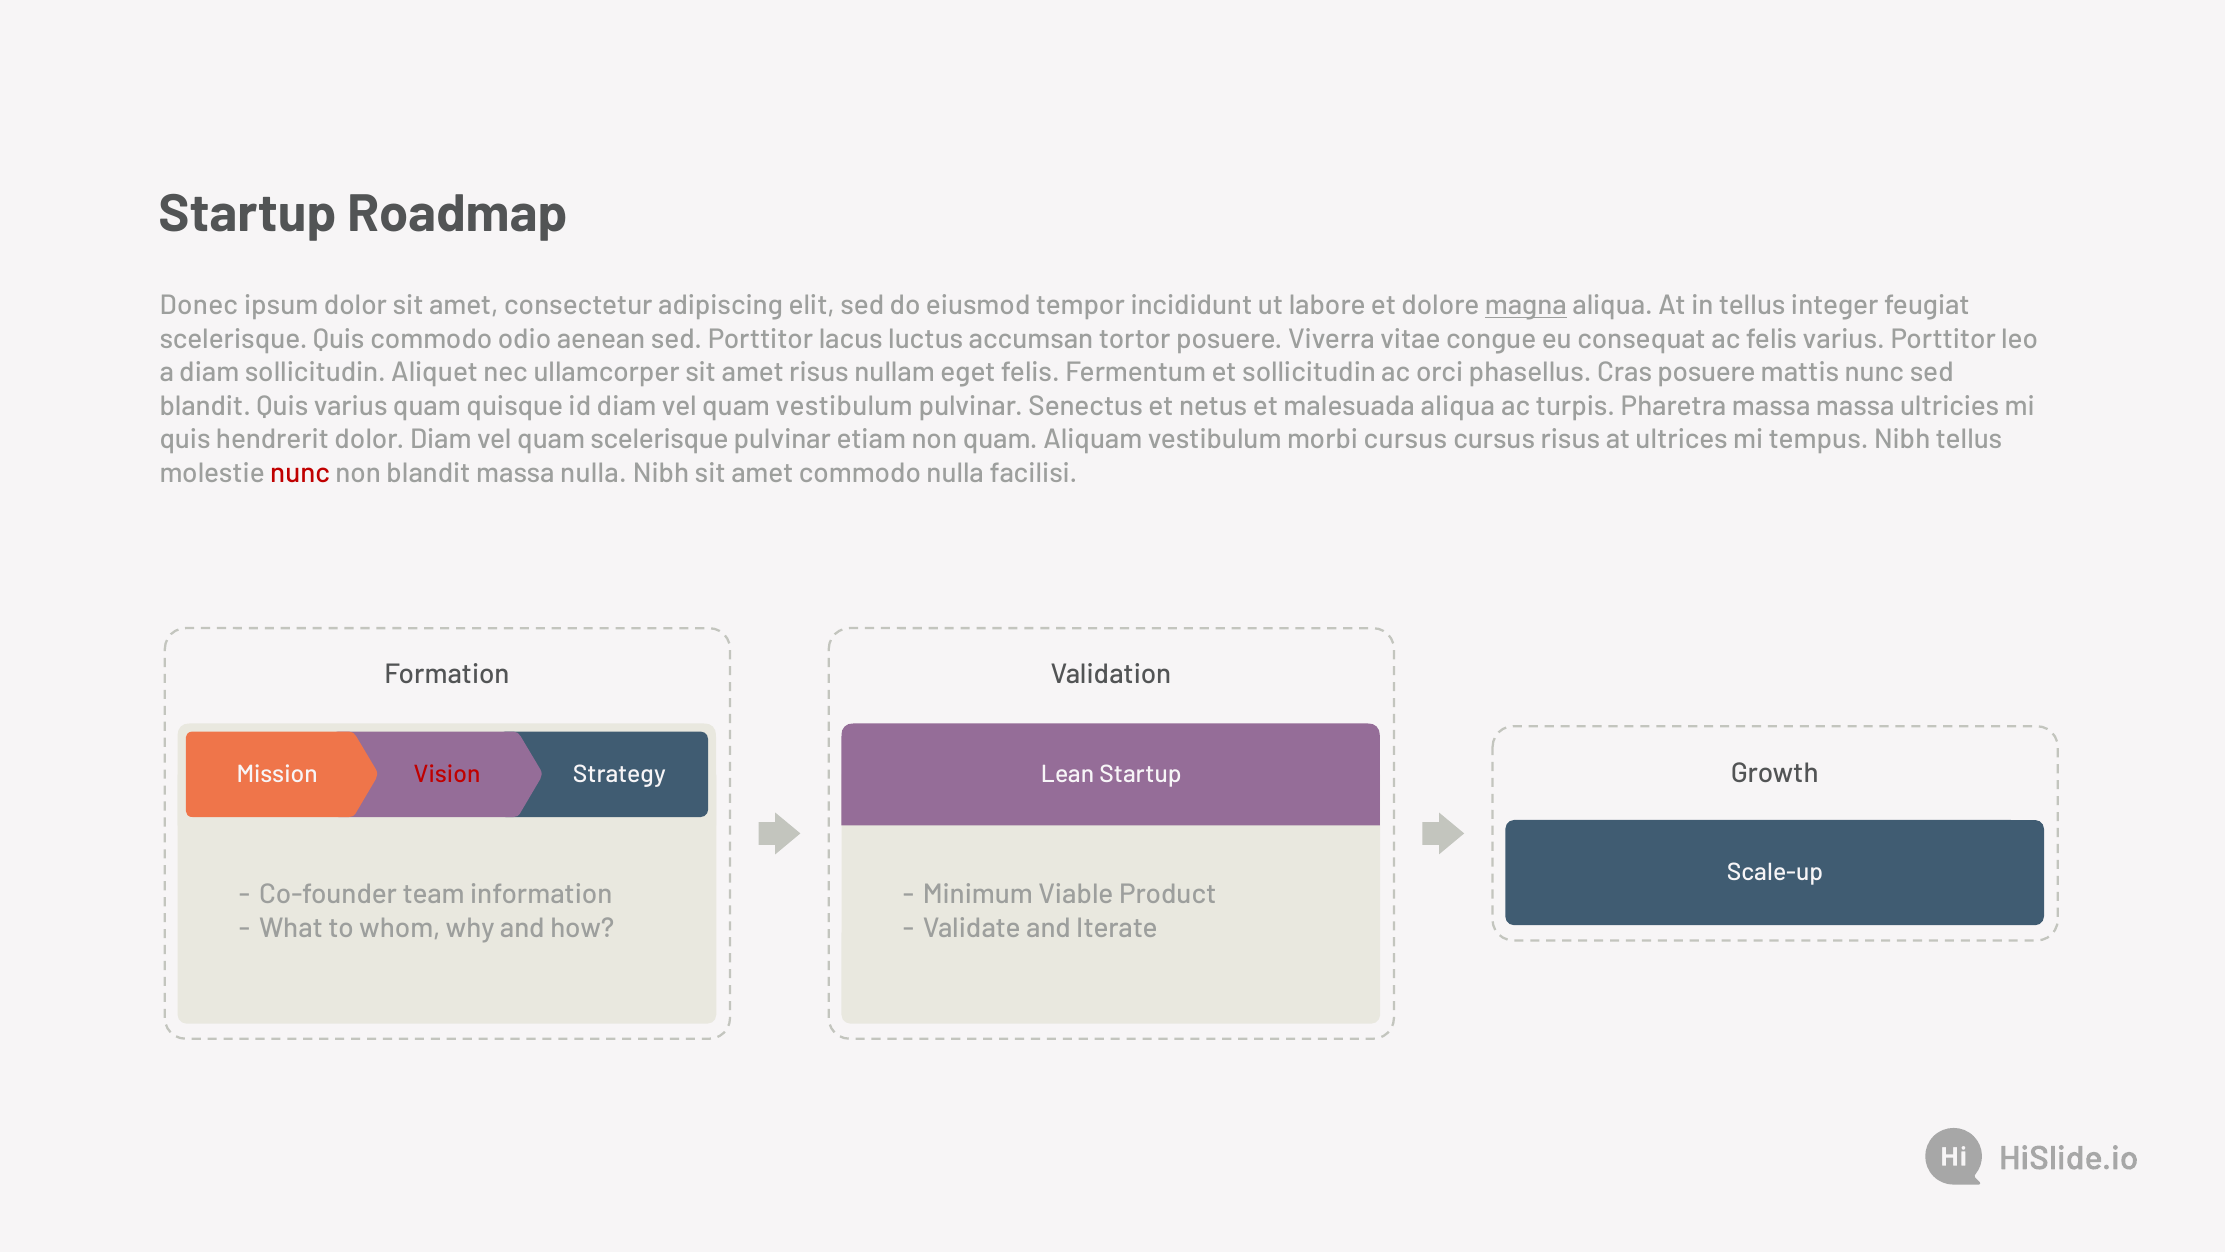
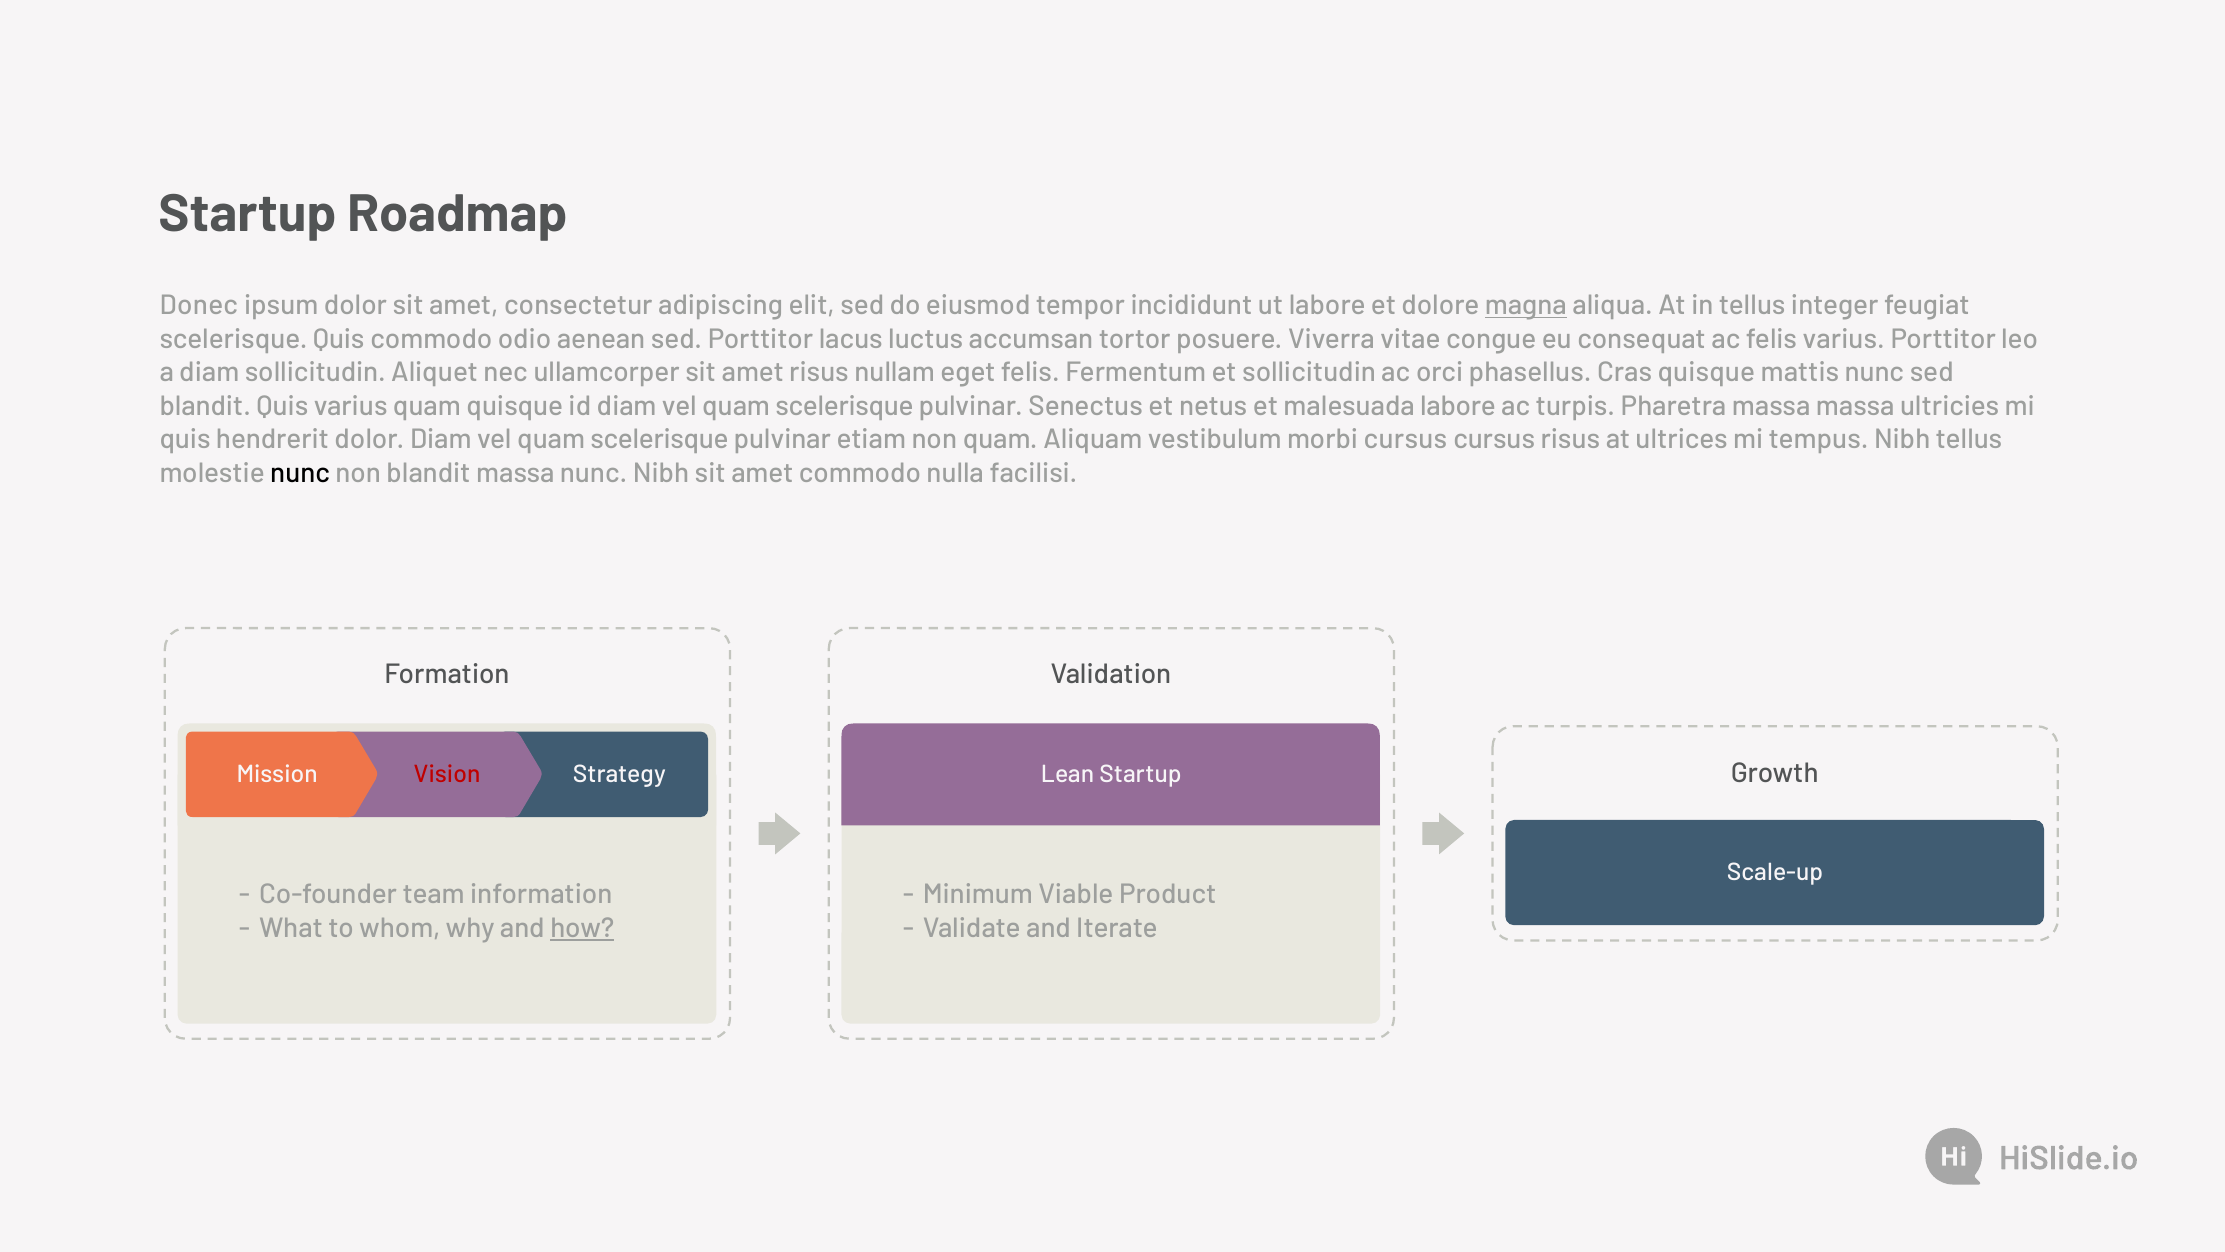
Cras posuere: posuere -> quisque (1706, 372)
vestibulum: vestibulum -> scelerisque (844, 406)
malesuada aliqua: aliqua -> labore (1458, 406)
nunc colour: red -> black (300, 473)
massa nulla: nulla -> nunc (594, 473)
how underline: none -> present (582, 928)
